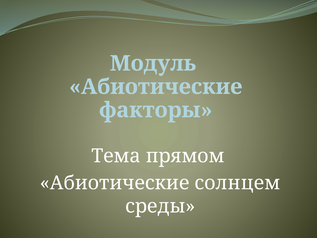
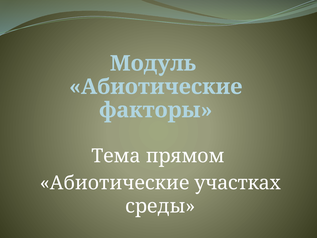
солнцем: солнцем -> участках (238, 183)
